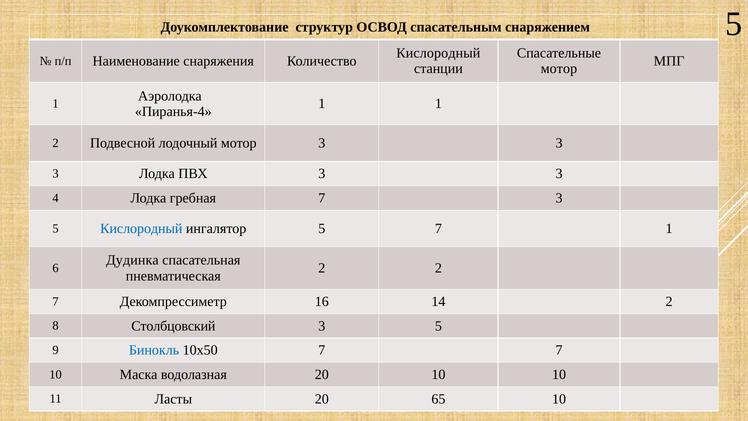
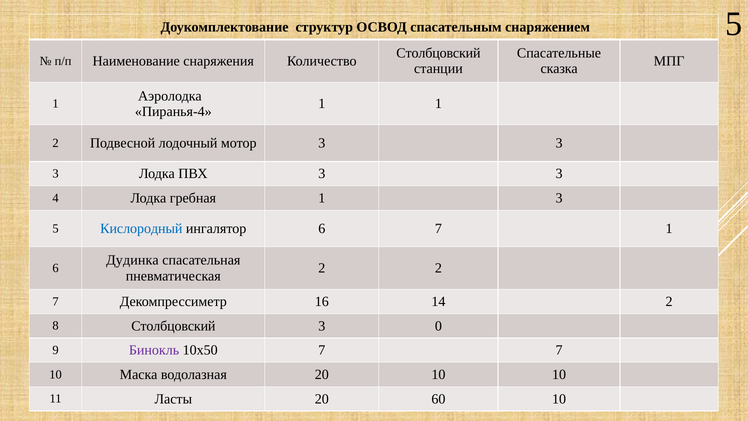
Кислородный: Кислородный -> Столбцовский (438, 53)
мотор: мотор -> сказка (559, 69)
гребная 7: 7 -> 1 (322, 198)
ингалятор 5: 5 -> 6 (322, 228)
5: 5 -> 0 (438, 326)
Бинокль colour: blue -> purple (154, 350)
65: 65 -> 60 (438, 399)
